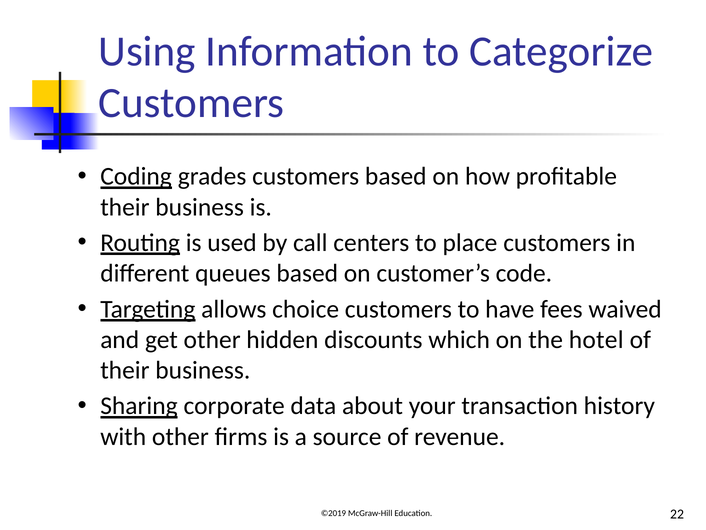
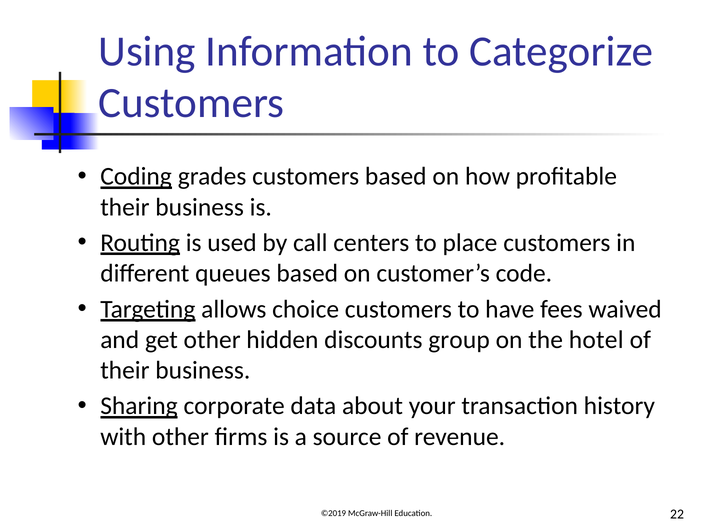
which: which -> group (459, 339)
